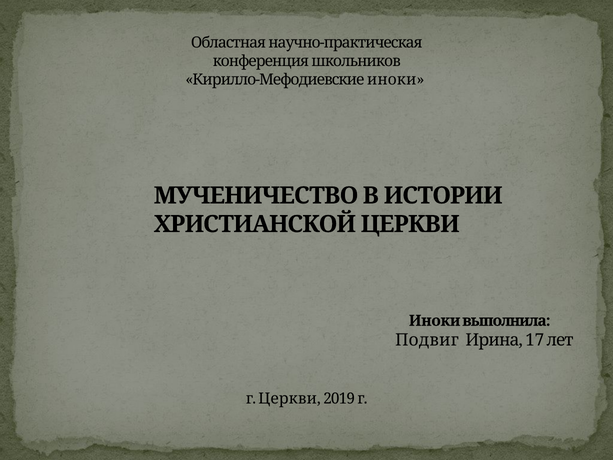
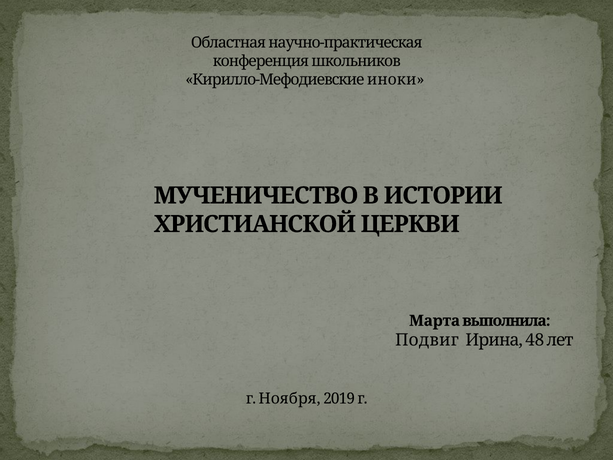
Иноки: Иноки -> Марта (435, 321)
17: 17 -> 48 (535, 340)
г Церкви: Церкви -> Ноября (290, 398)
